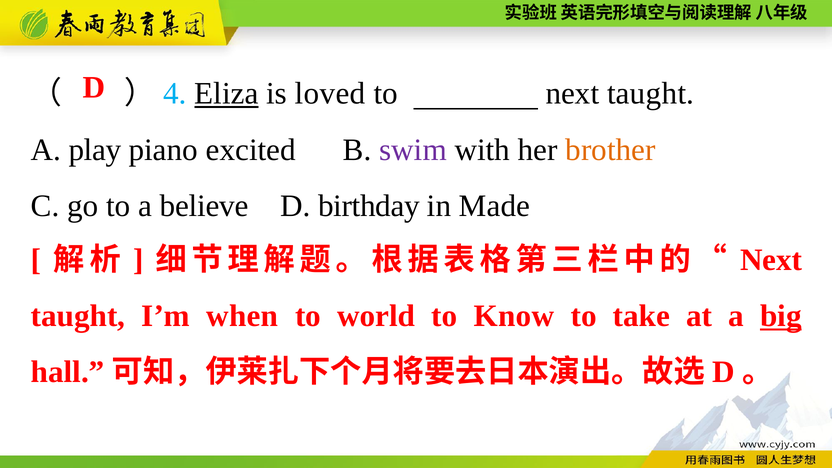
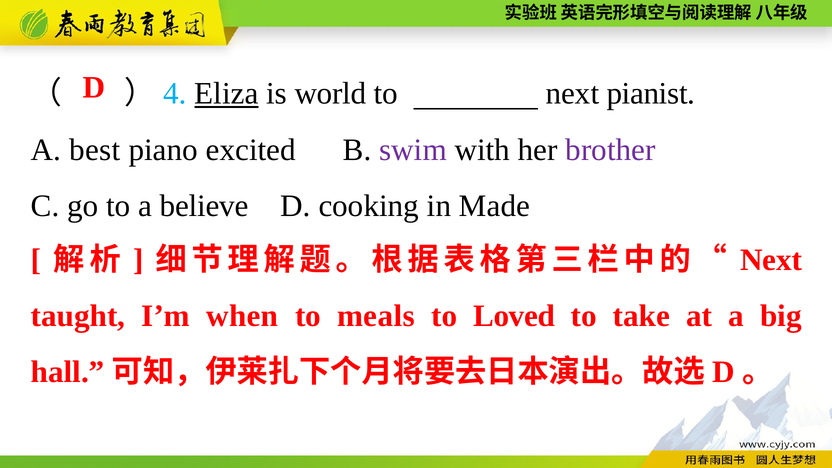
loved: loved -> world (330, 94)
to next taught: taught -> pianist (651, 94)
play: play -> best (95, 150)
brother colour: orange -> purple (611, 150)
birthday: birthday -> cooking (369, 206)
world: world -> meals (376, 316)
Know: Know -> Loved (514, 316)
big underline: present -> none (781, 316)
